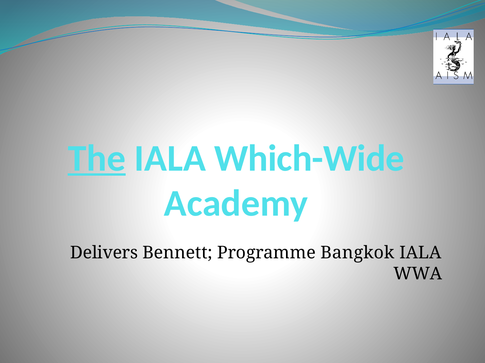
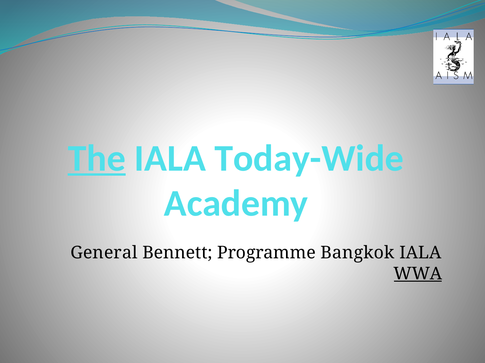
Which-Wide: Which-Wide -> Today-Wide (309, 159)
Delivers: Delivers -> General (104, 253)
WWA underline: none -> present (418, 274)
